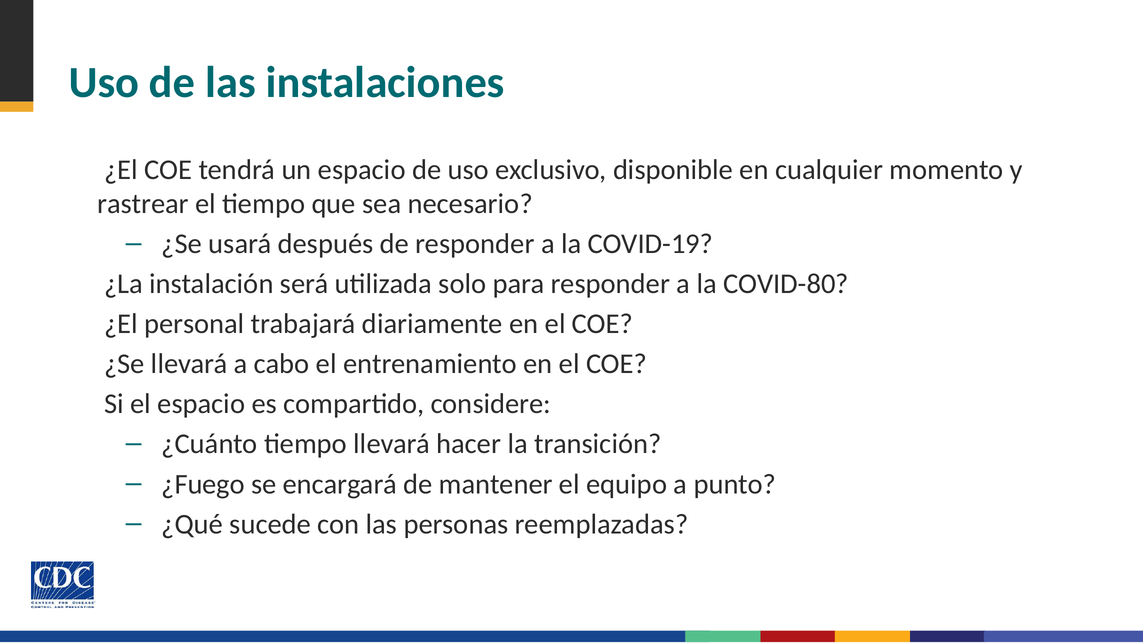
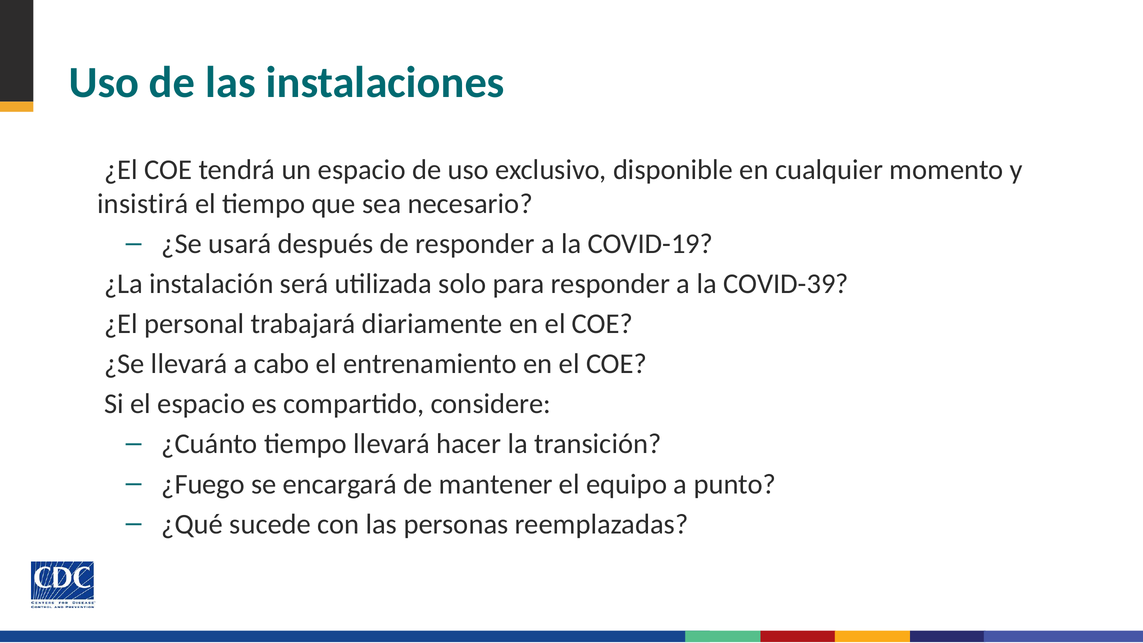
rastrear: rastrear -> insistirá (143, 204)
COVID-80: COVID-80 -> COVID-39 (786, 284)
